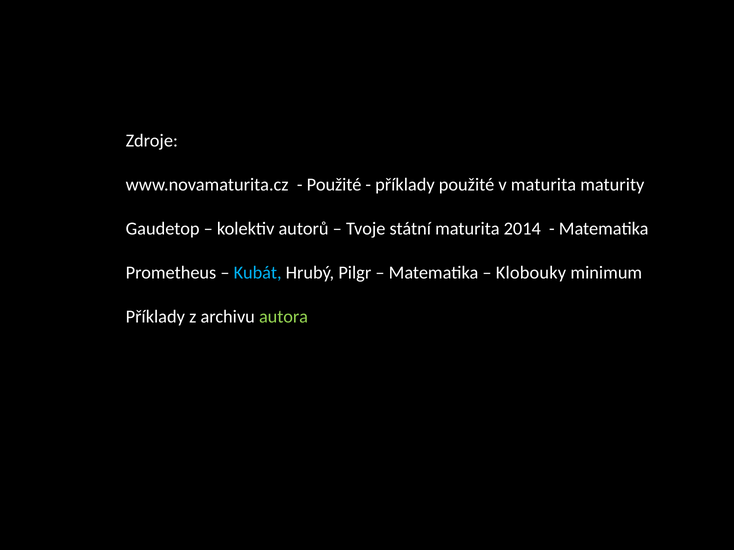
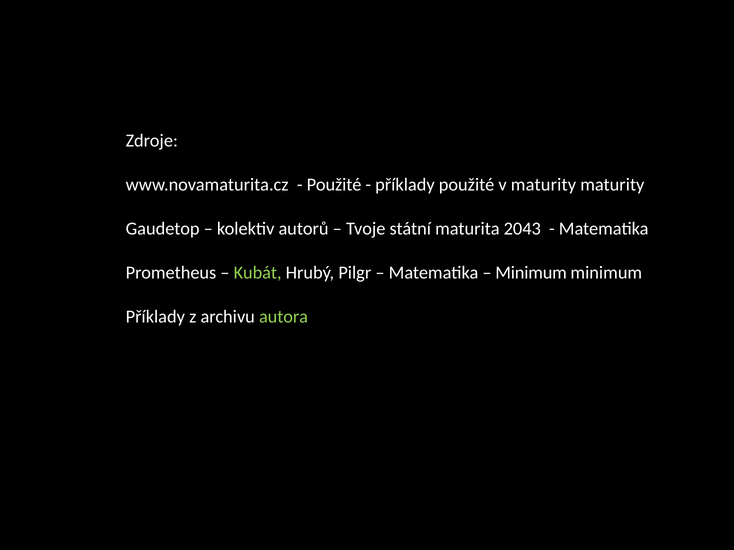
v maturita: maturita -> maturity (543, 185)
2014: 2014 -> 2043 (522, 229)
Kubát colour: light blue -> light green (258, 273)
Klobouky: Klobouky -> Minimum (531, 273)
